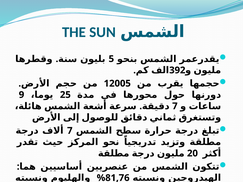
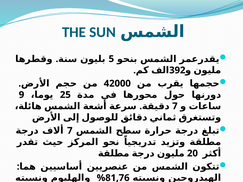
12005: 12005 -> 42000 (117, 84)
